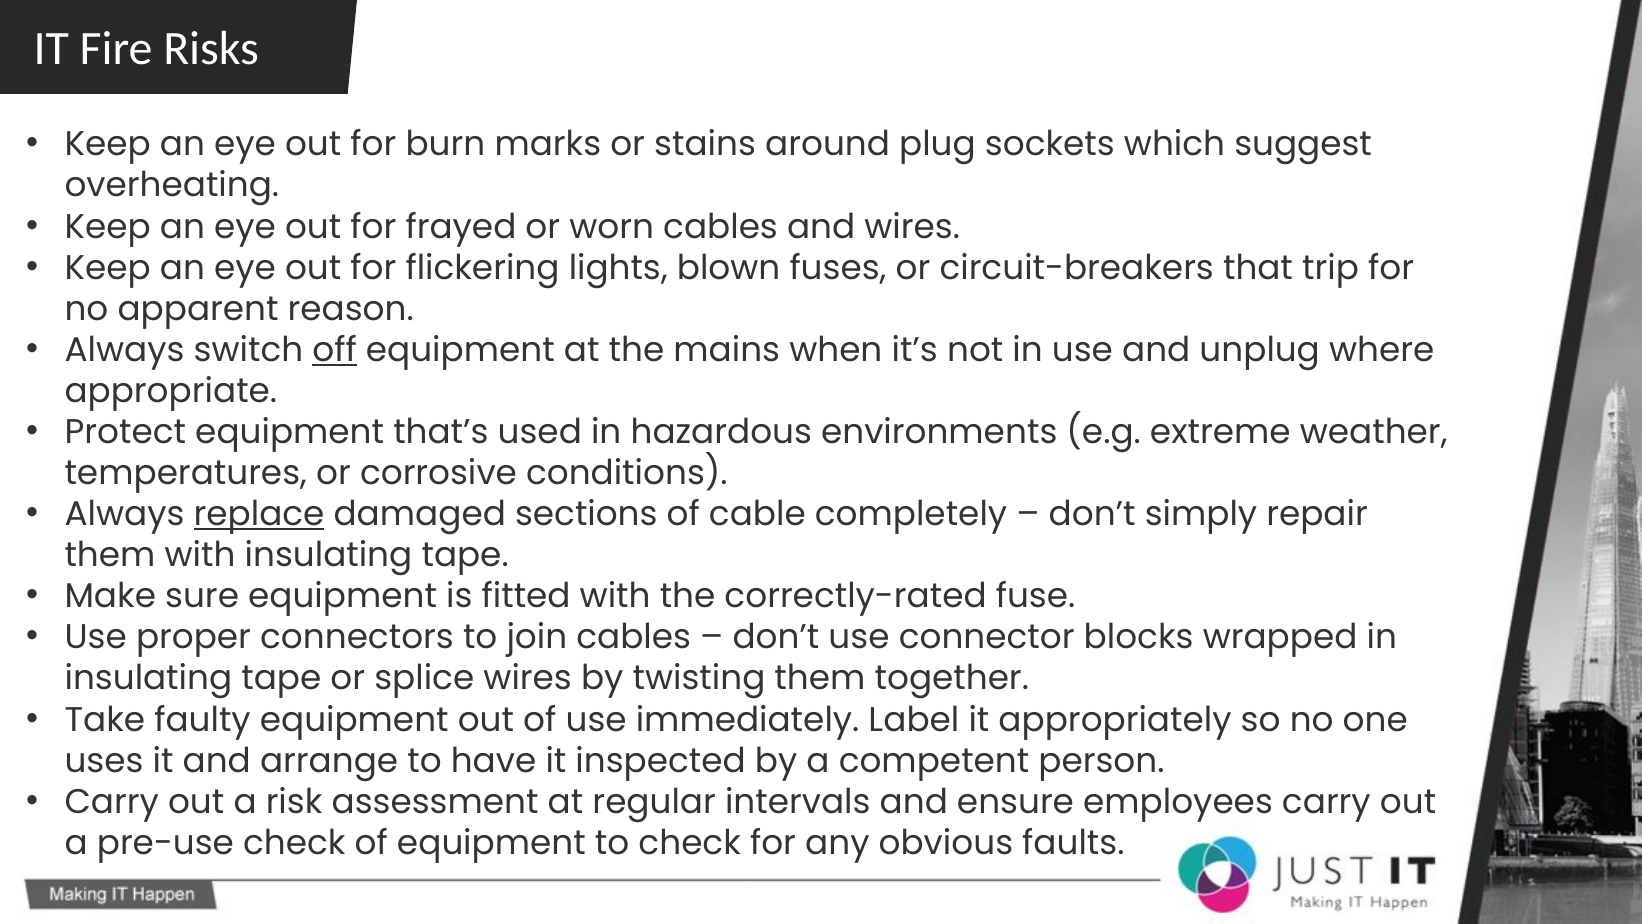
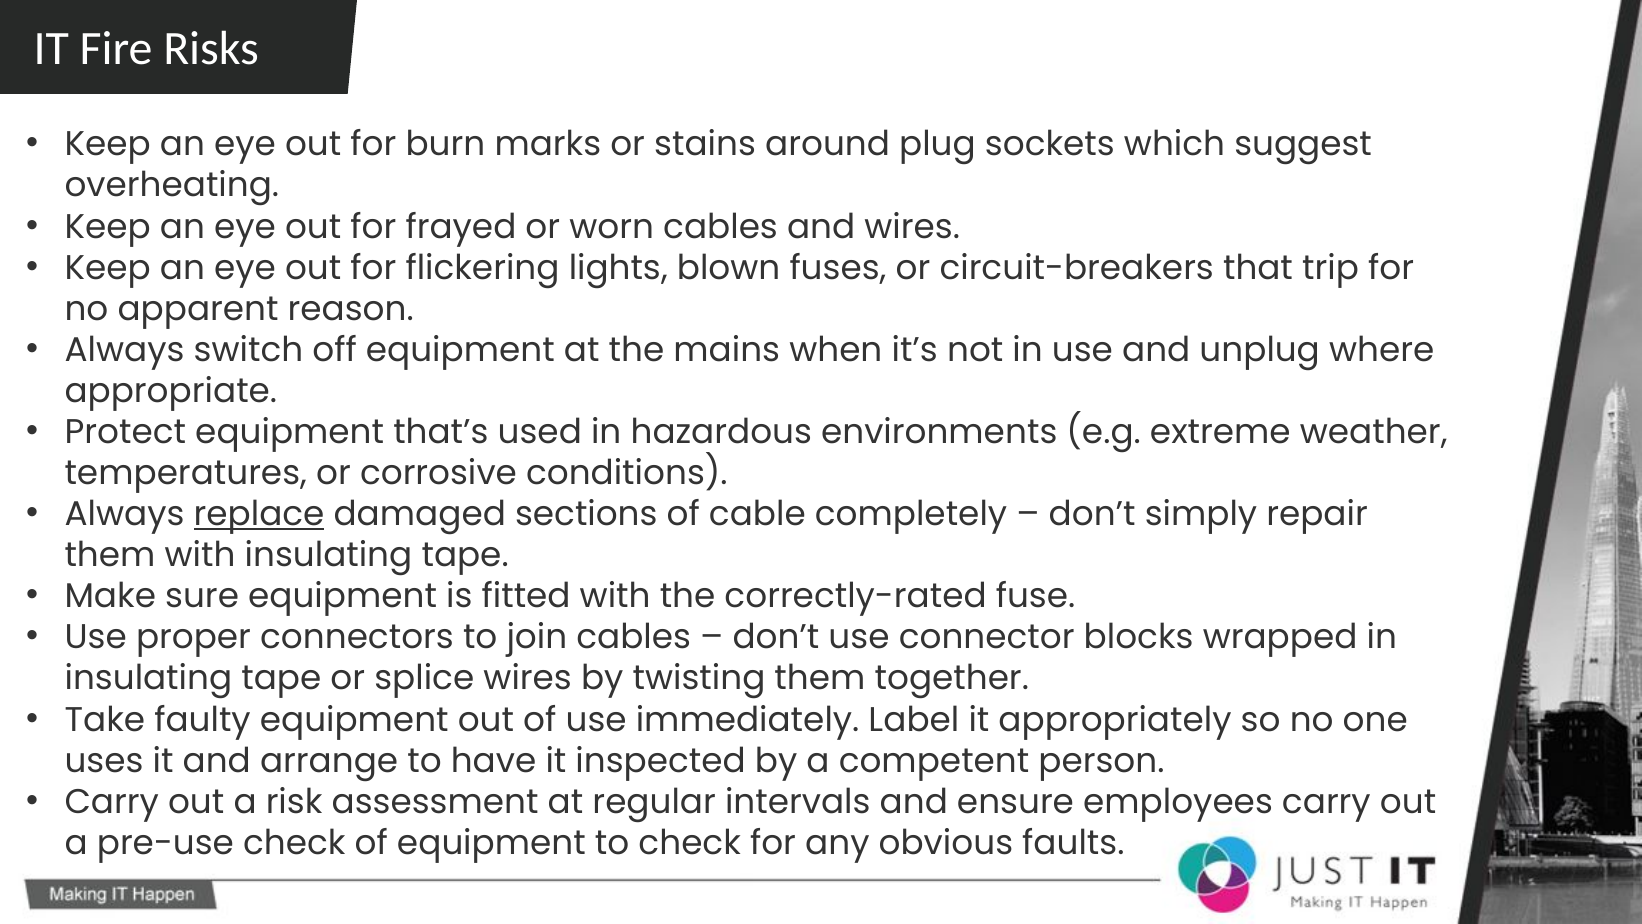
off underline: present -> none (335, 350)
